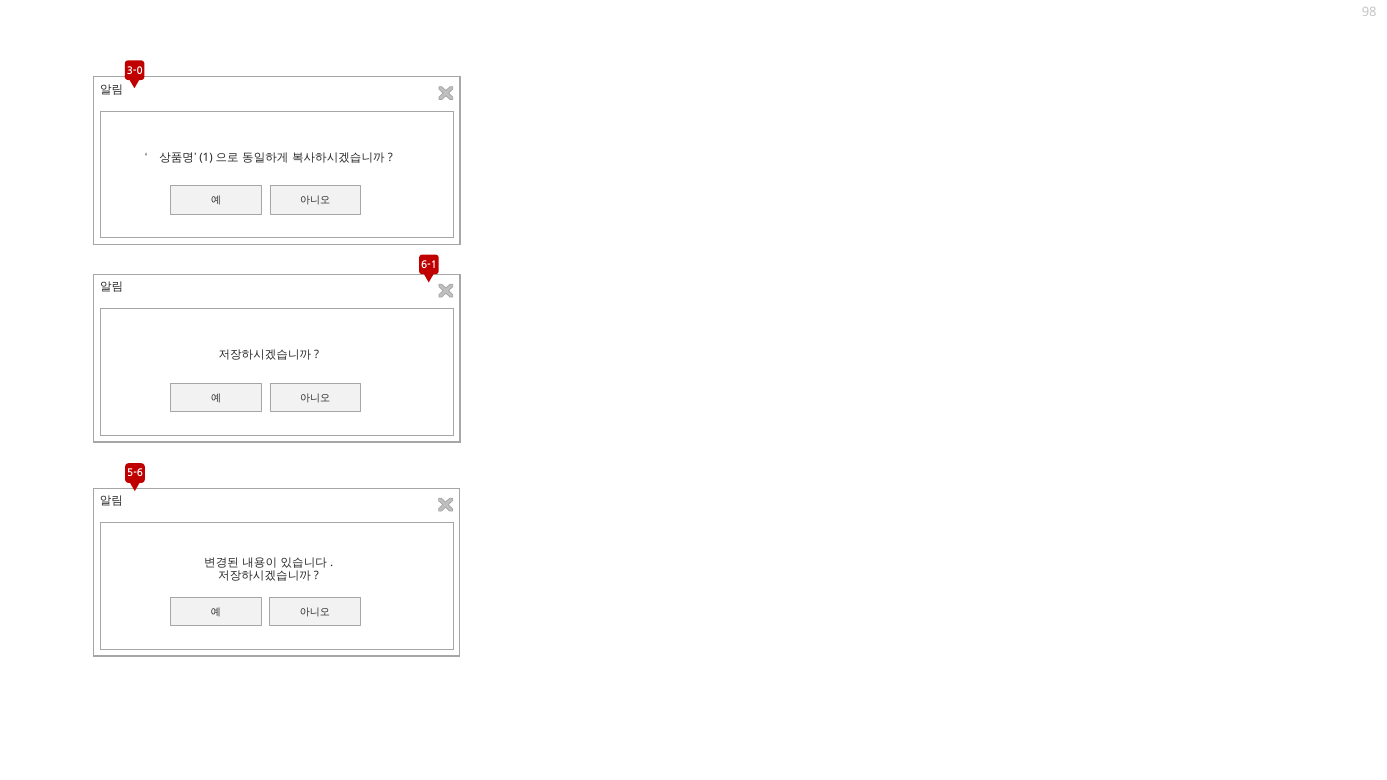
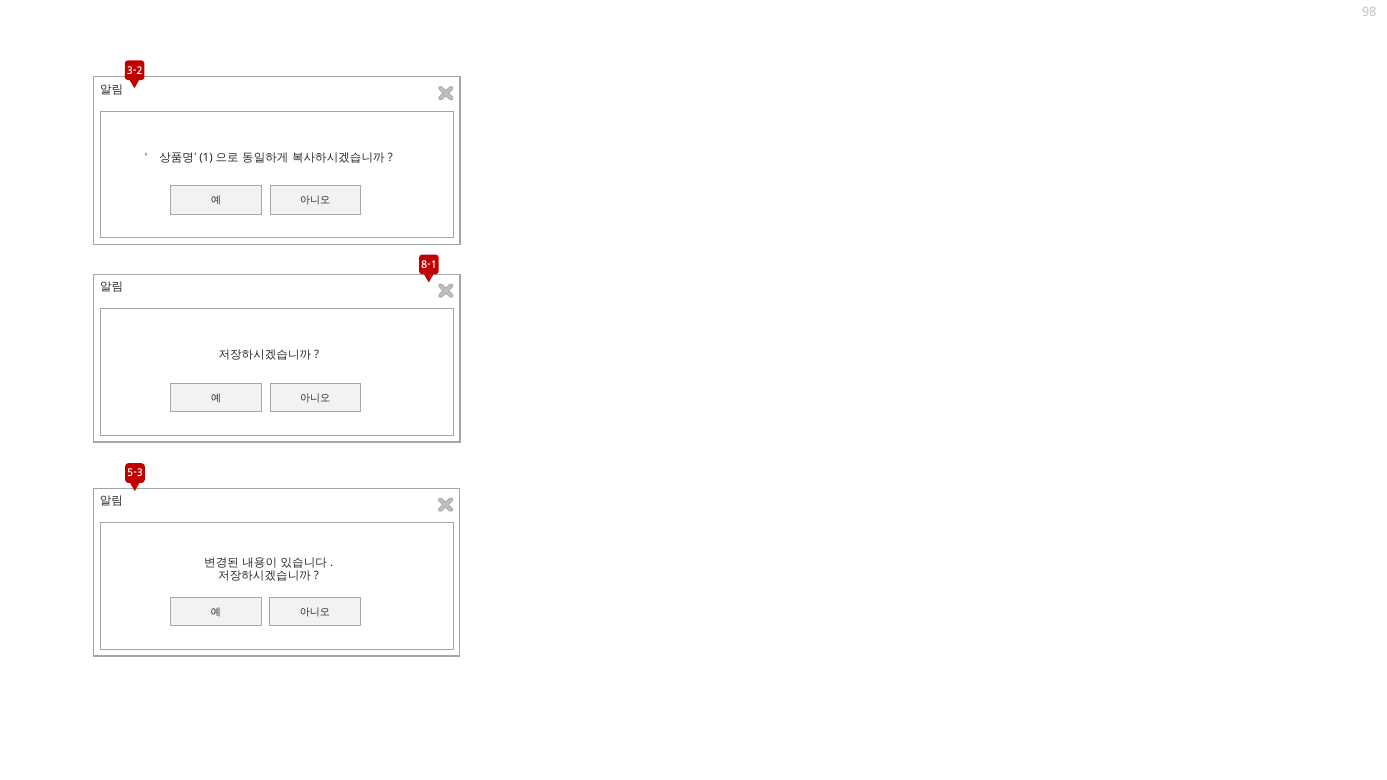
3-0: 3-0 -> 3-2 (135, 71)
6-1: 6-1 -> 8-1 (429, 265)
5-6: 5-6 -> 5-3 (135, 474)
